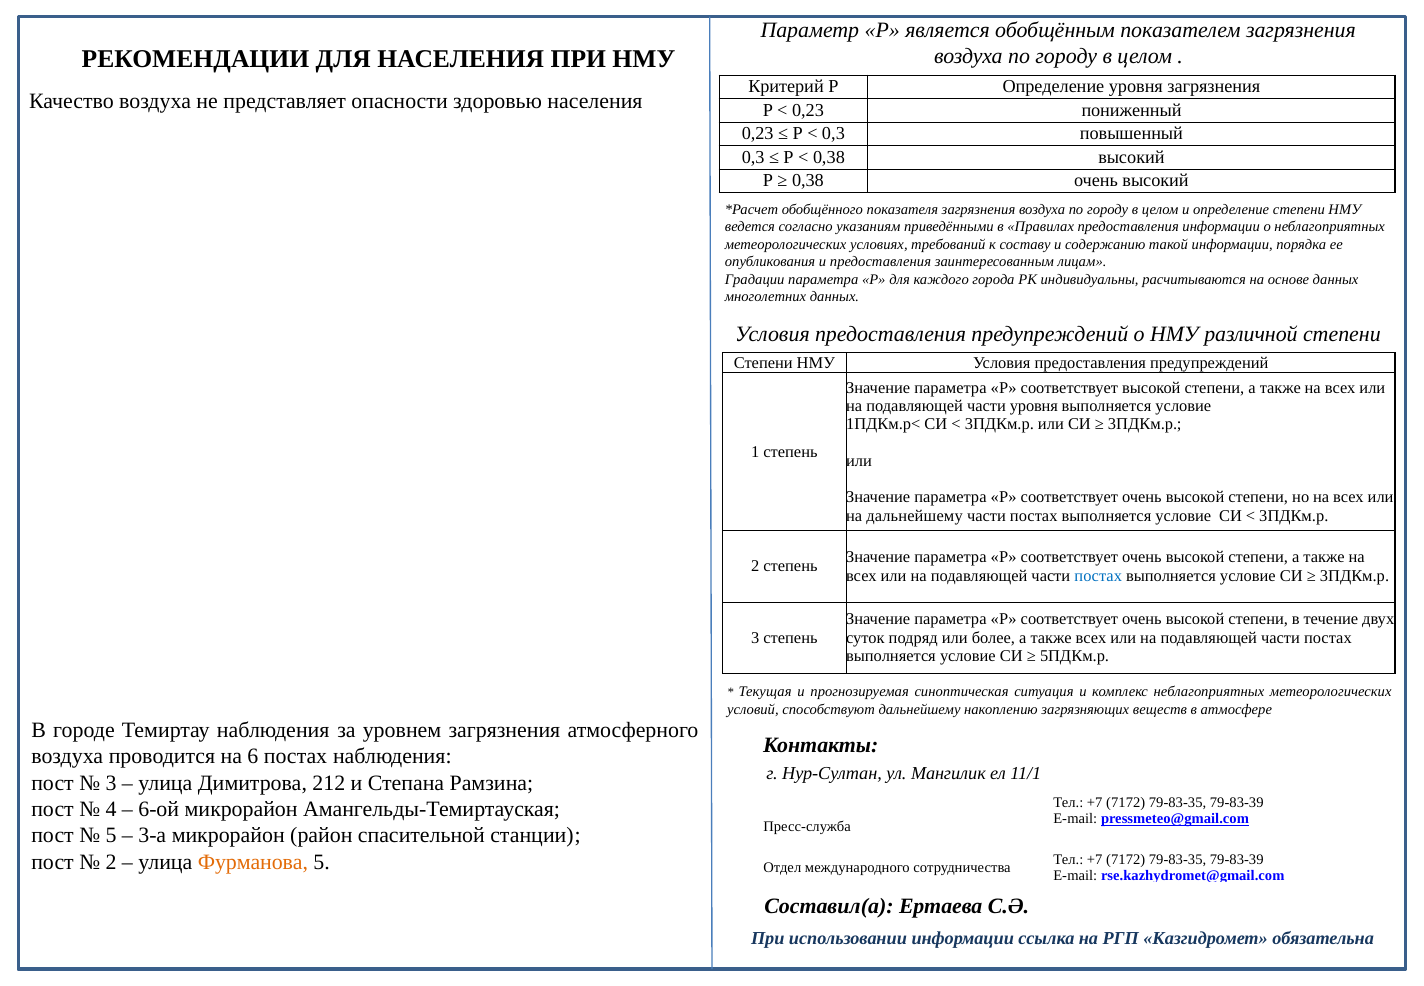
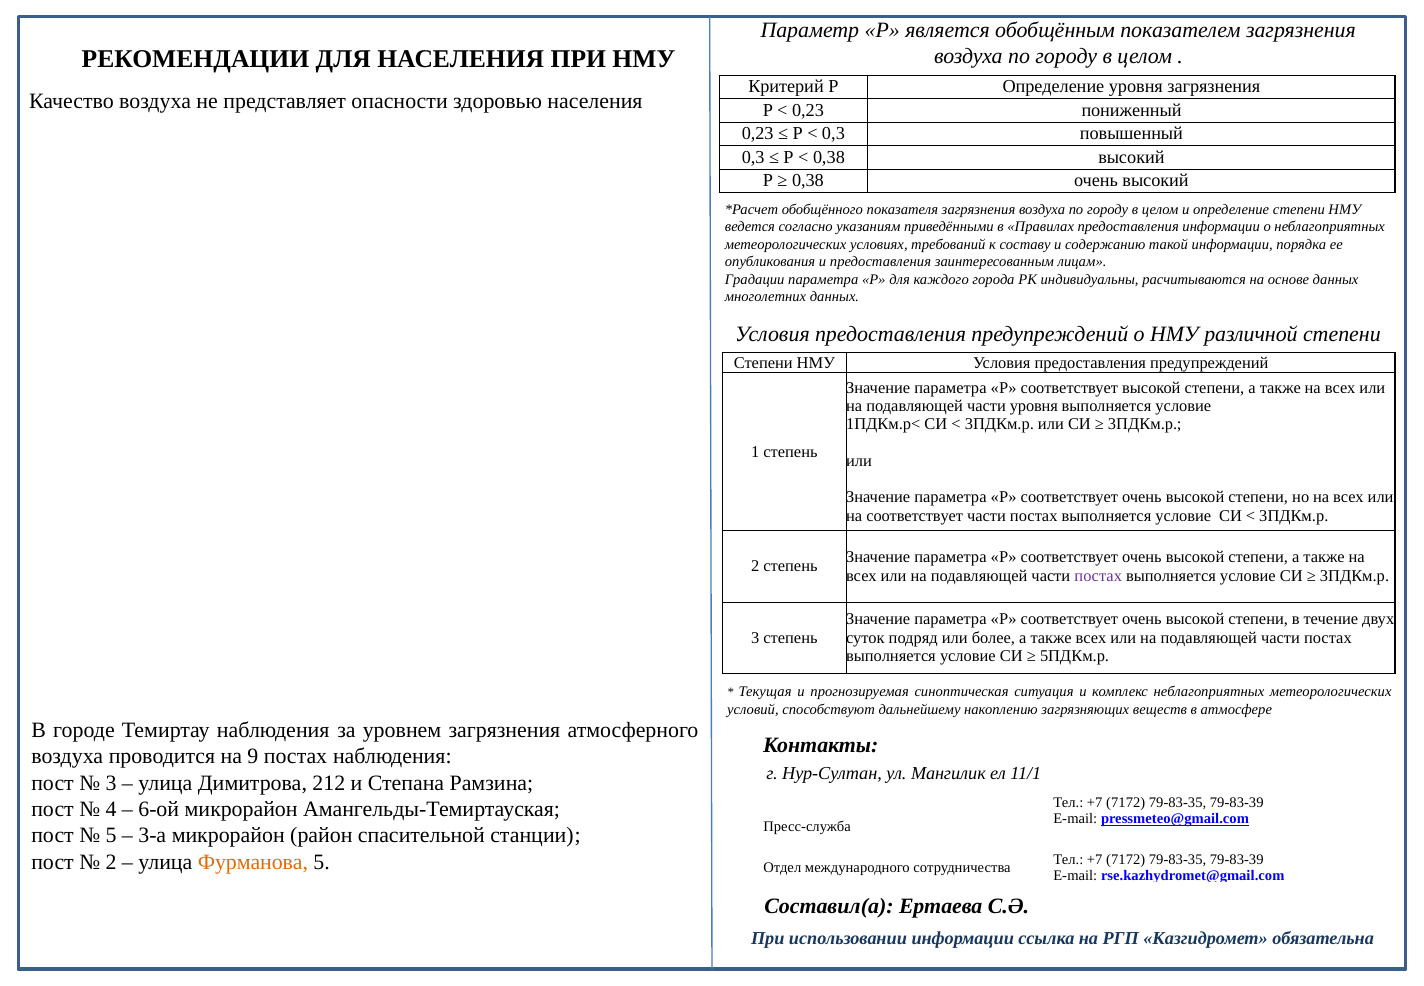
на дальнейшему: дальнейшему -> соответствует (915, 515)
постах colour: blue -> purple (1098, 576)
6: 6 -> 9 (253, 757)
